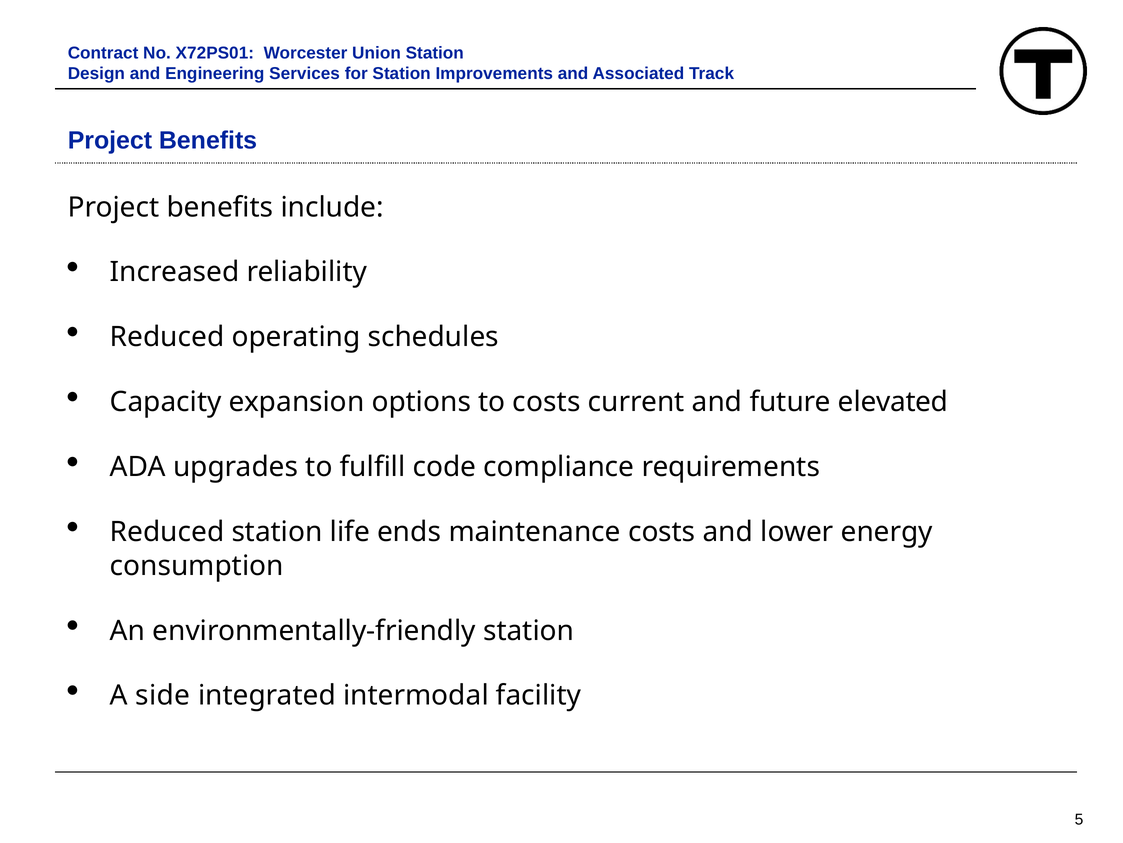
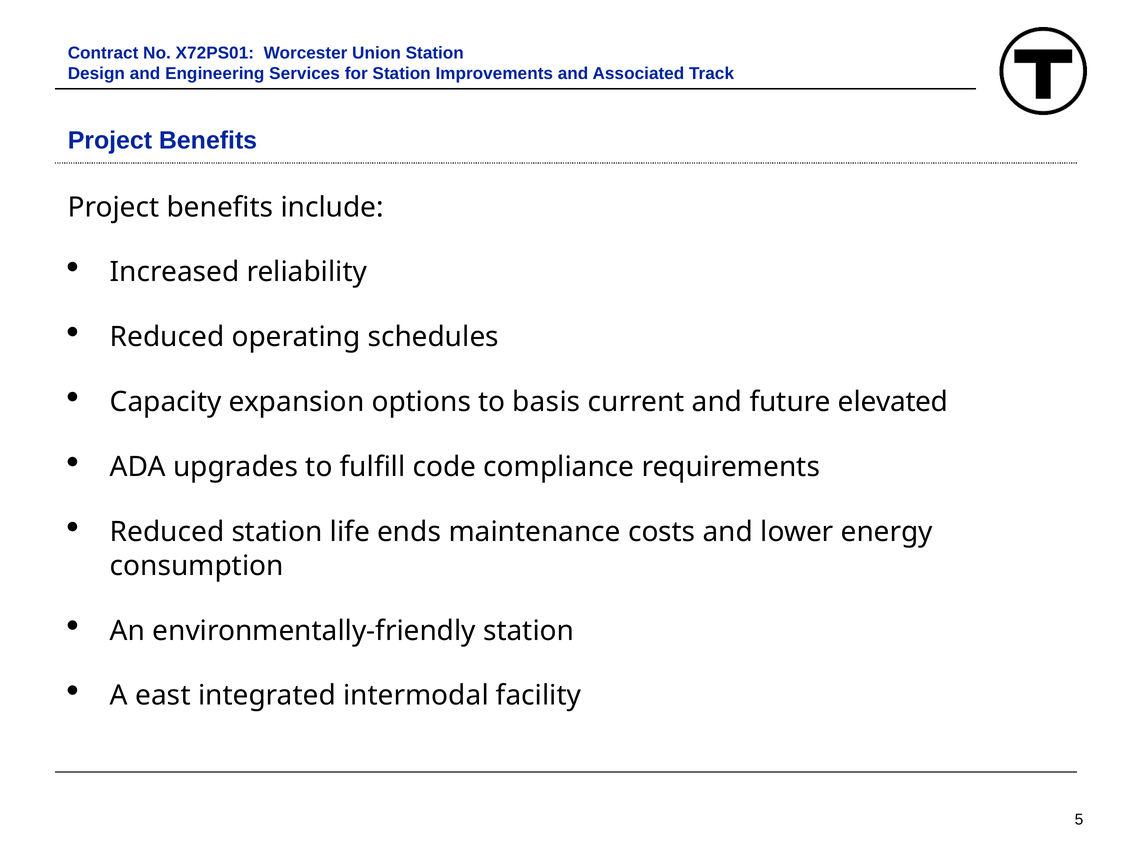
to costs: costs -> basis (546, 402)
side: side -> east (163, 695)
